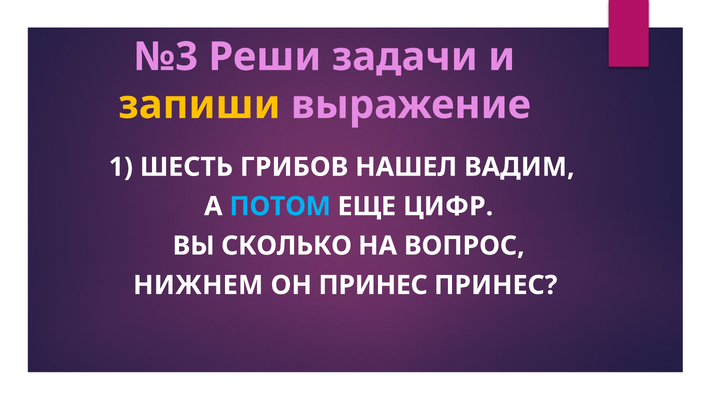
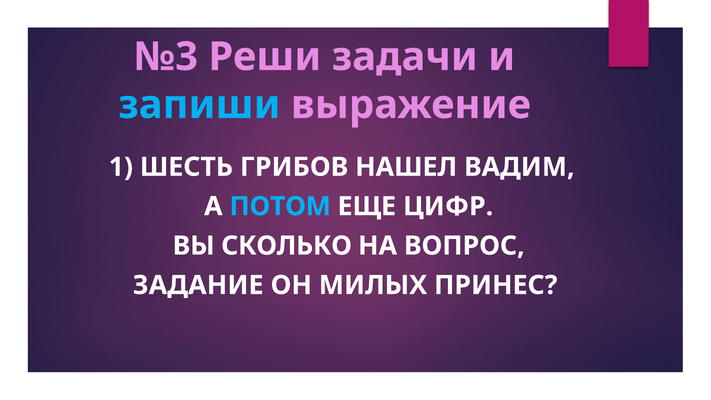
запиши colour: yellow -> light blue (199, 105)
НИЖНЕМ: НИЖНЕМ -> ЗАДАНИЕ (198, 285)
ОН ПРИНЕС: ПРИНЕС -> МИЛЫХ (373, 285)
